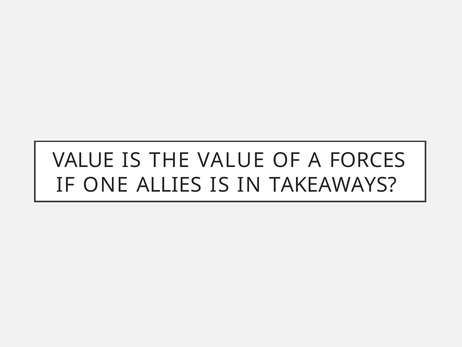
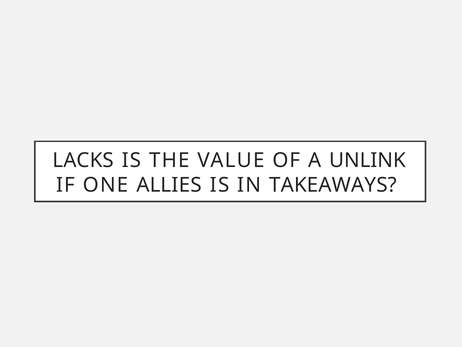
VALUE: VALUE -> LACKS (83, 160)
FORCES: FORCES -> UNLINK (368, 160)
